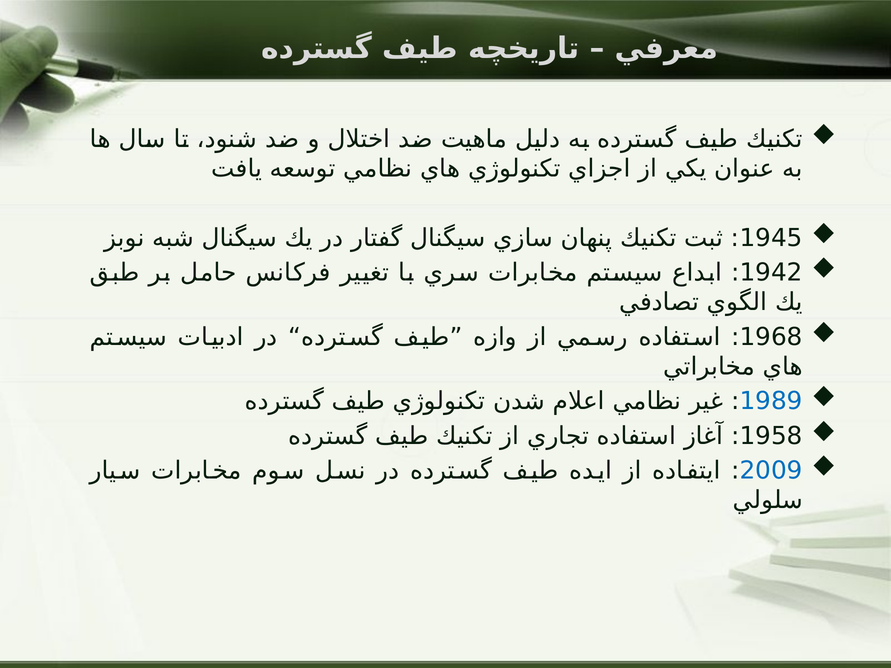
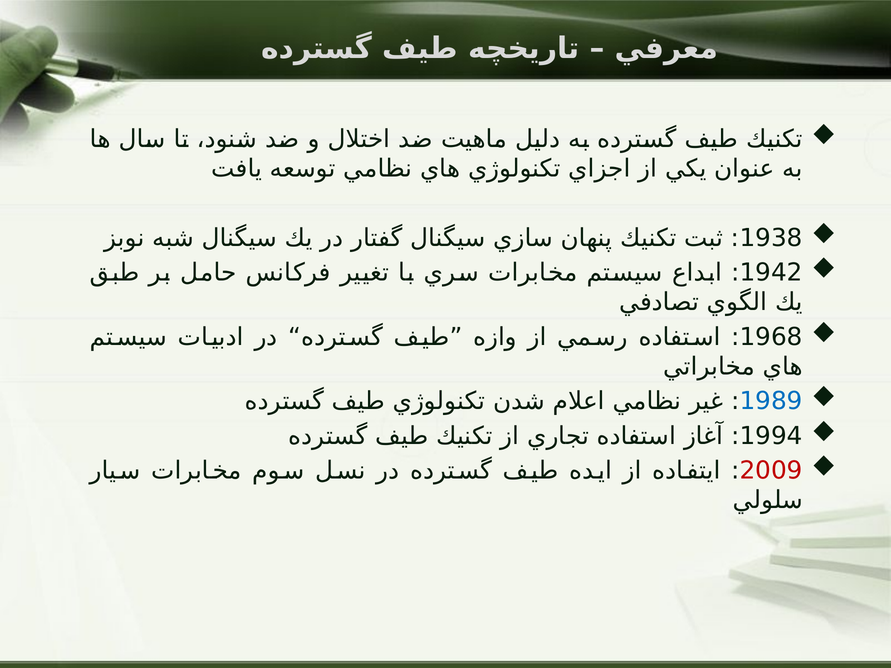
1945: 1945 -> 1938 (771, 238)
1958: 1958 -> 1994 (771, 436)
2009 colour: blue -> red (771, 471)
